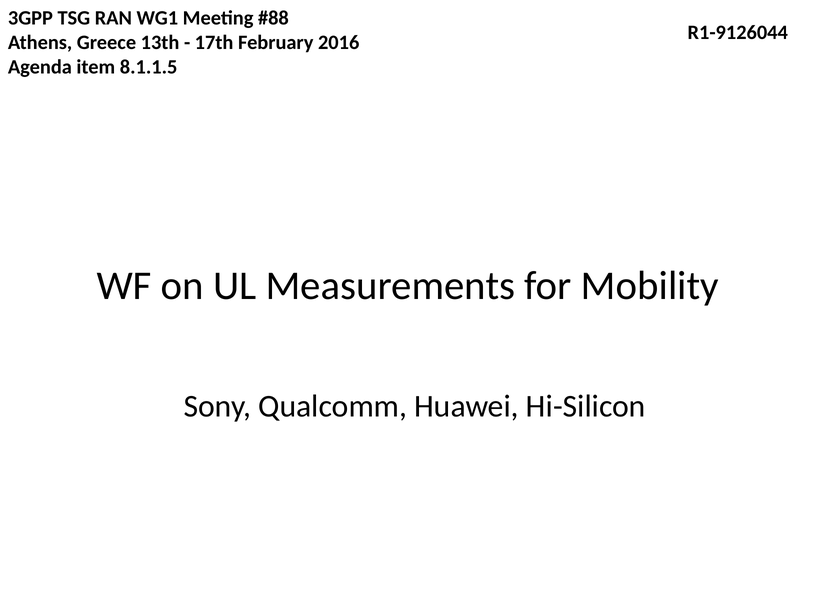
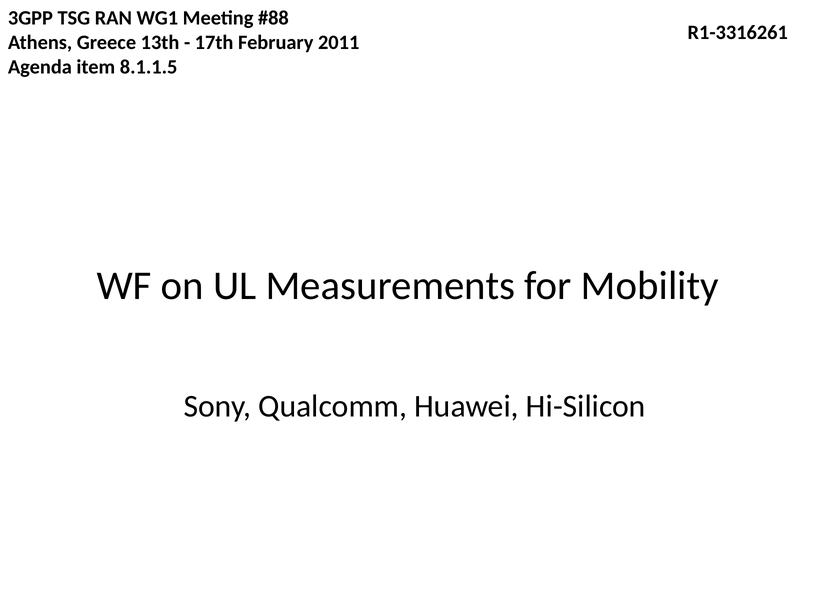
R1-9126044: R1-9126044 -> R1-3316261 (738, 32)
2016: 2016 -> 2011 (339, 43)
